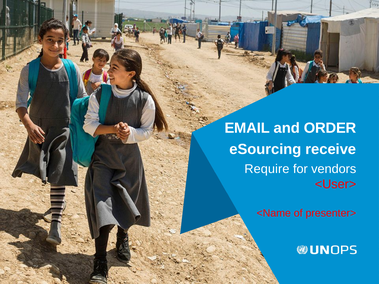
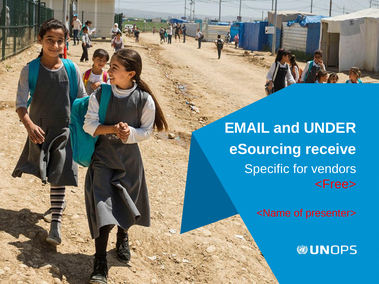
ORDER: ORDER -> UNDER (330, 128)
Require: Require -> Specific (267, 169)
<User>: <User> -> <Free> (335, 184)
